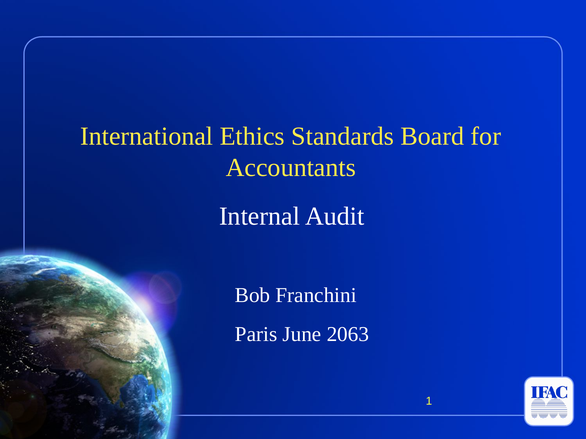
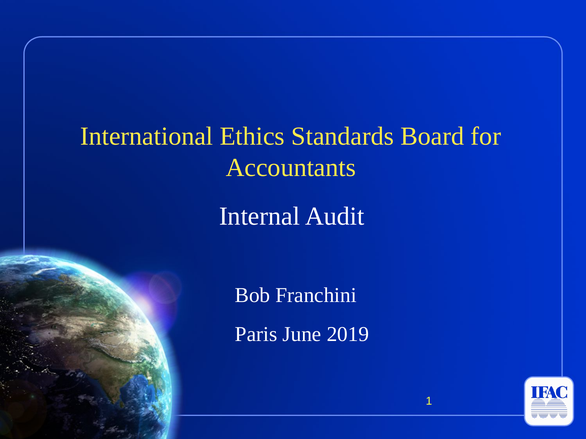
2063: 2063 -> 2019 (348, 334)
